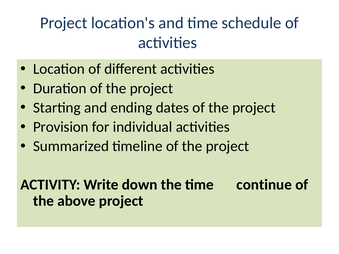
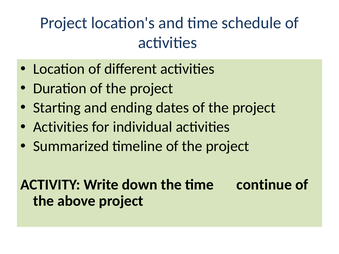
Provision: Provision -> Activities (61, 127)
